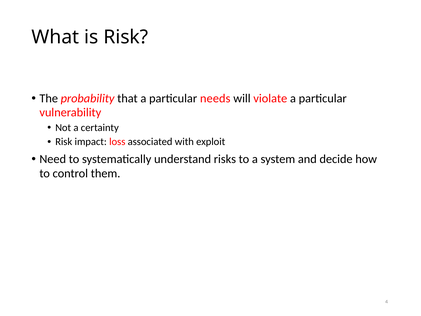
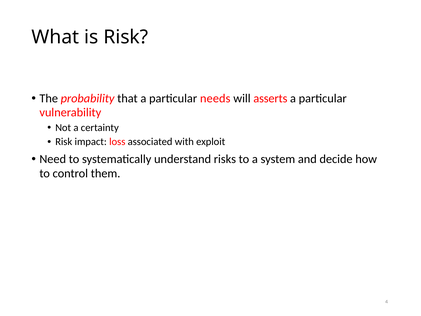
violate: violate -> asserts (270, 98)
